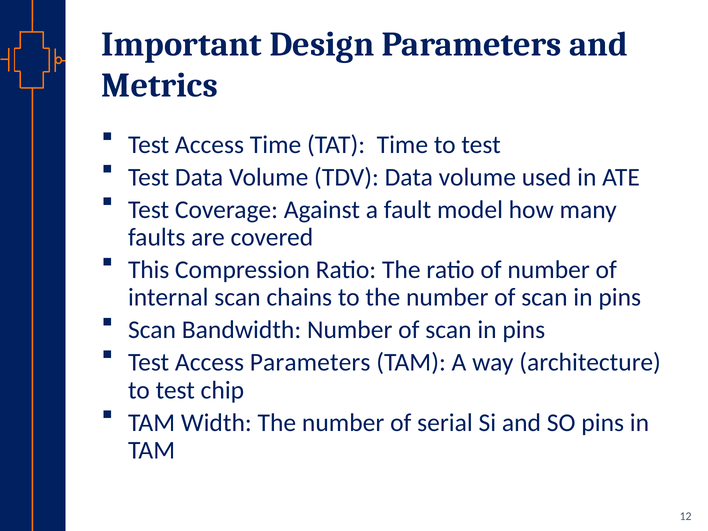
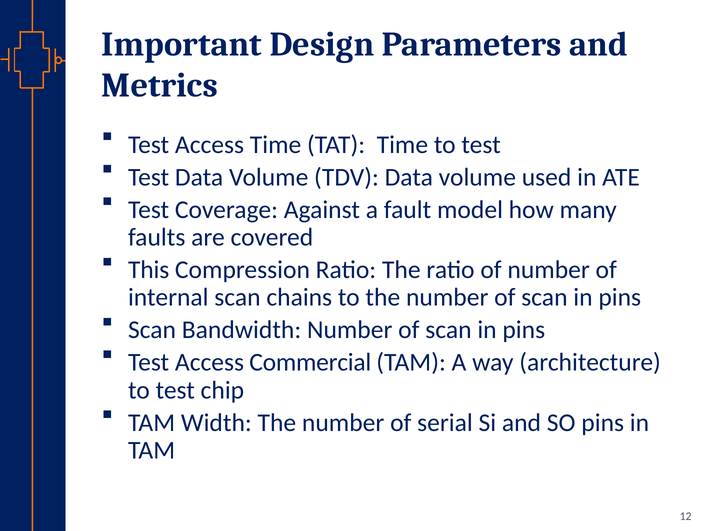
Access Parameters: Parameters -> Commercial (310, 363)
